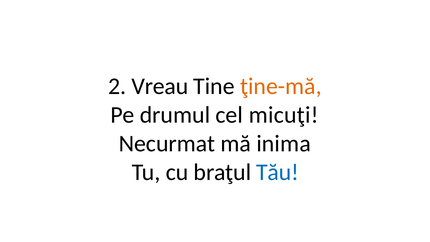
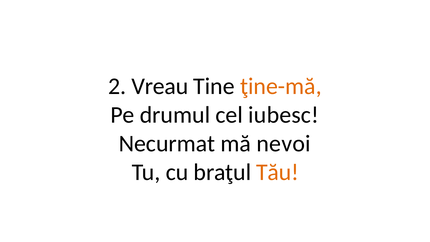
micuţi: micuţi -> iubesc (284, 115)
inima: inima -> nevoi (284, 143)
Tău colour: blue -> orange (277, 172)
